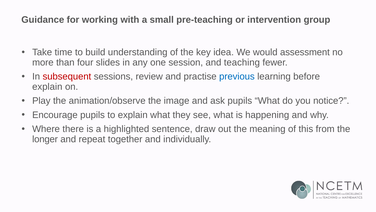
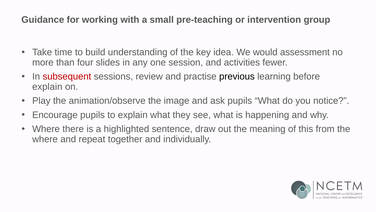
teaching: teaching -> activities (242, 62)
previous colour: blue -> black (237, 76)
longer: longer -> where (45, 139)
